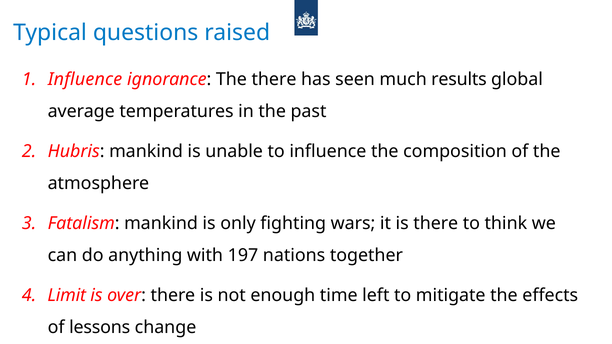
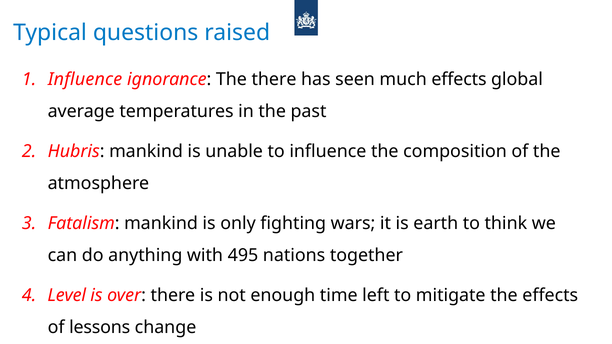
much results: results -> effects (459, 80)
is there: there -> earth (436, 223)
197: 197 -> 495 (243, 256)
Limit: Limit -> Level (67, 295)
